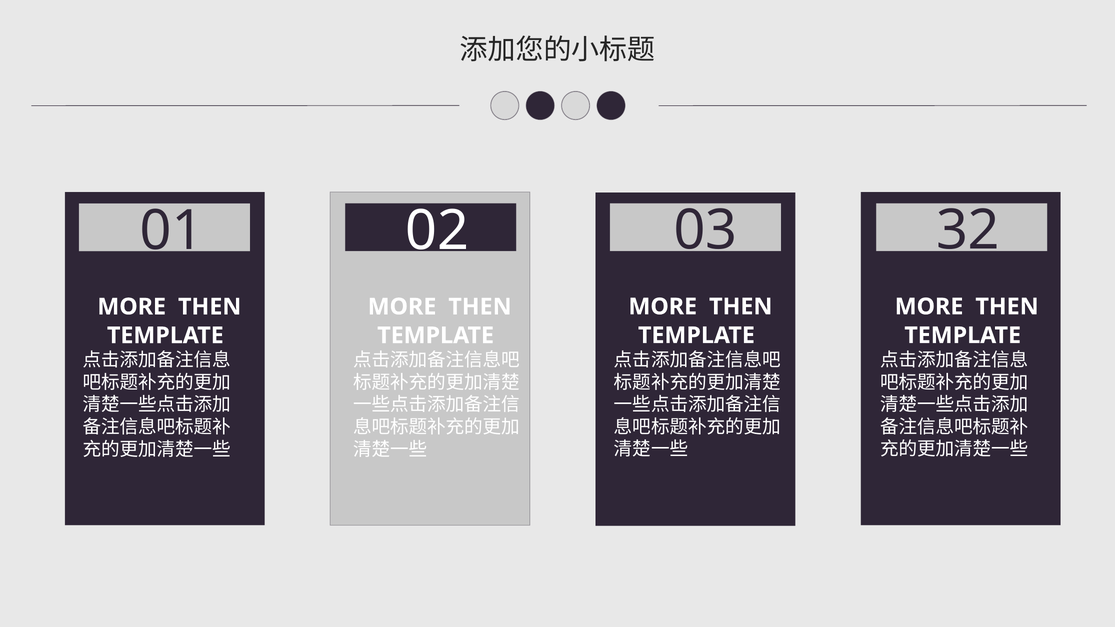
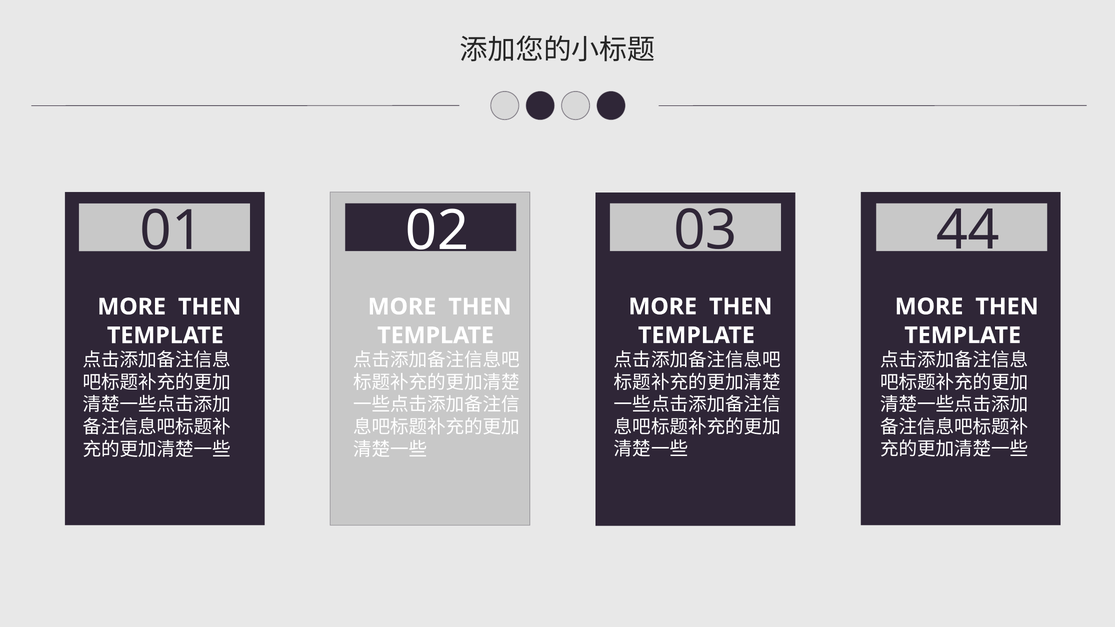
32: 32 -> 44 (968, 230)
